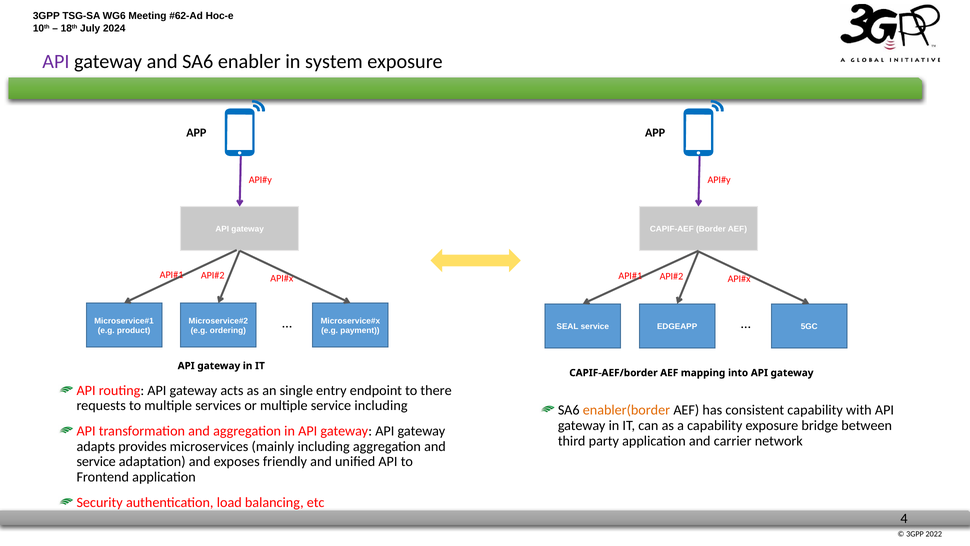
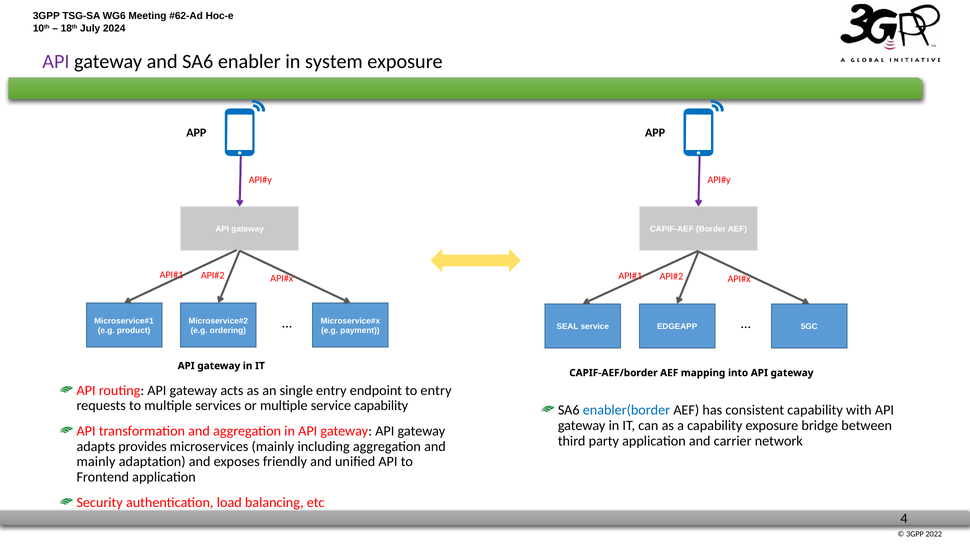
to there: there -> entry (436, 390)
service including: including -> capability (381, 405)
enabler(border colour: orange -> blue (626, 410)
service: service -> mainly (96, 461)
